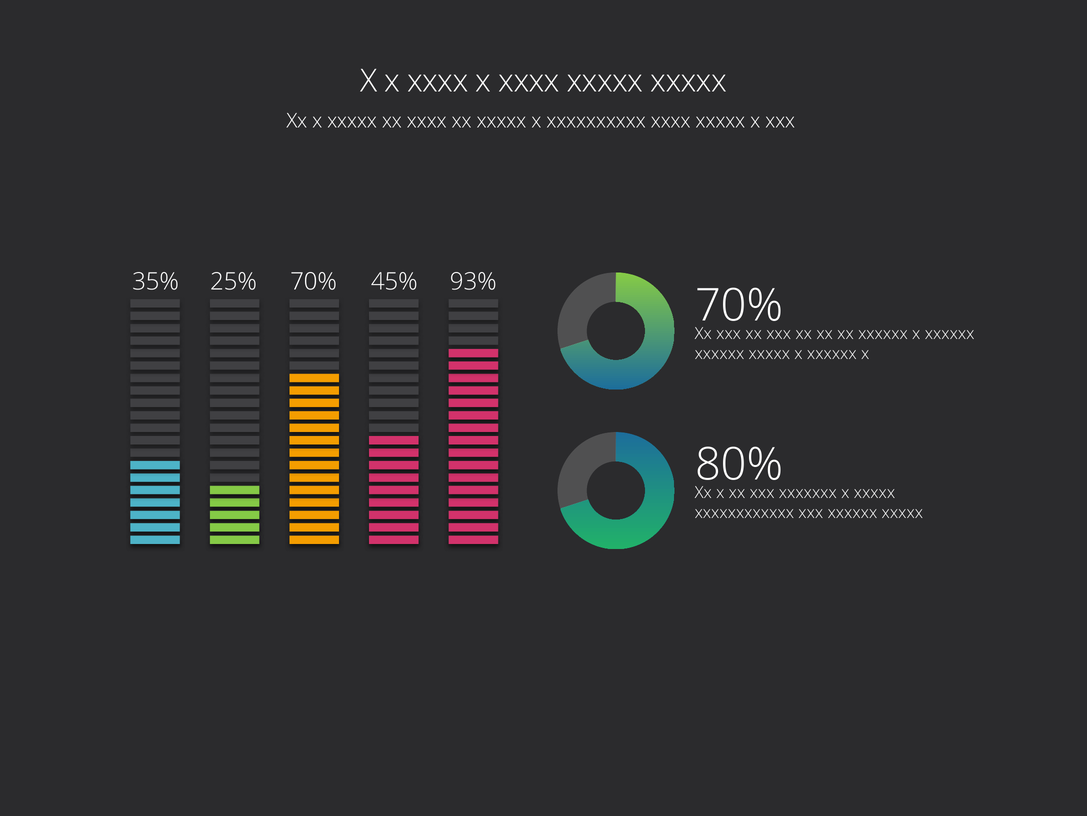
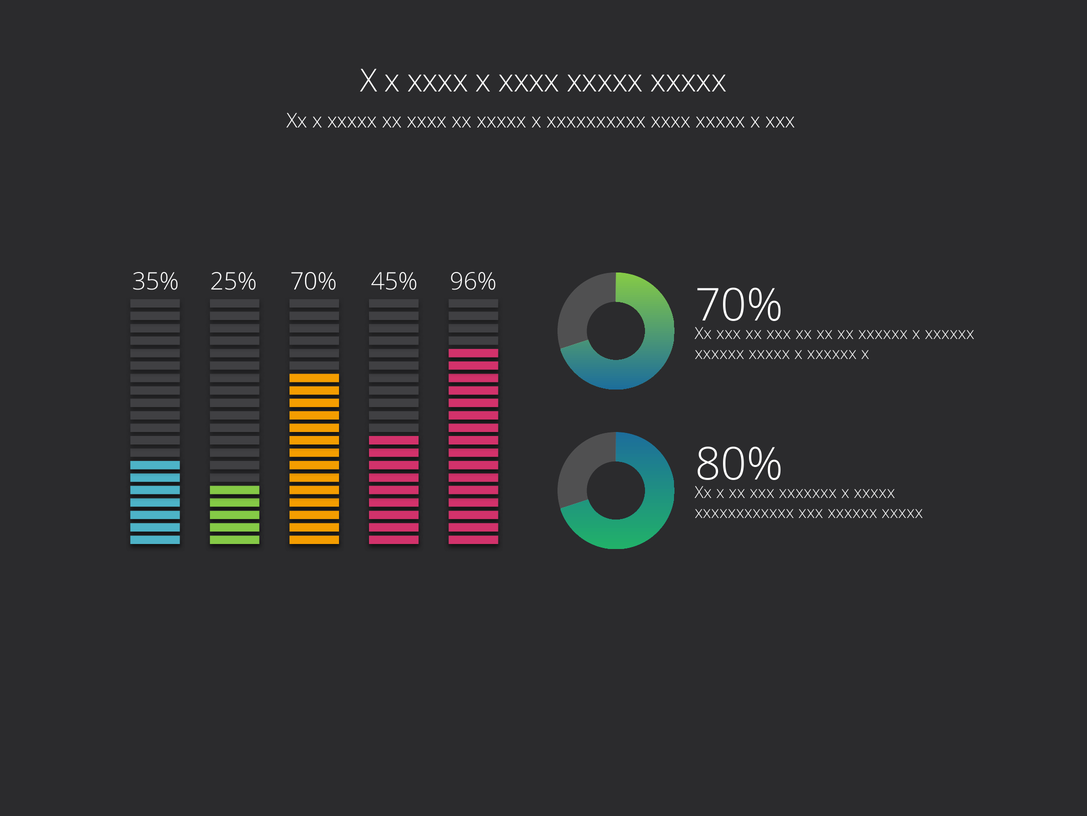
93%: 93% -> 96% (473, 281)
